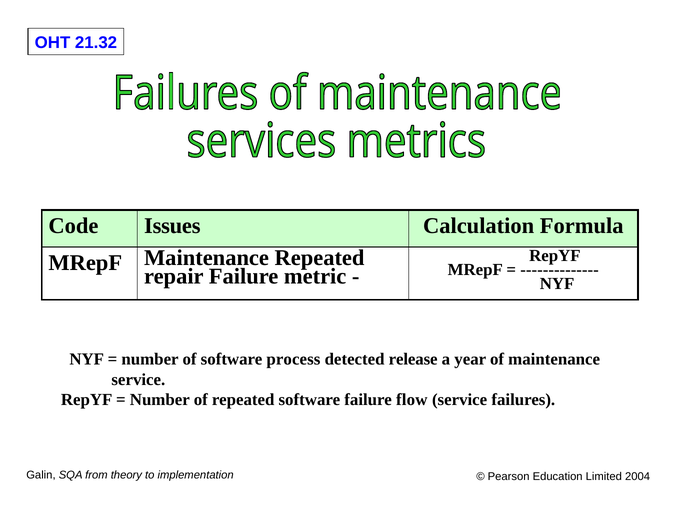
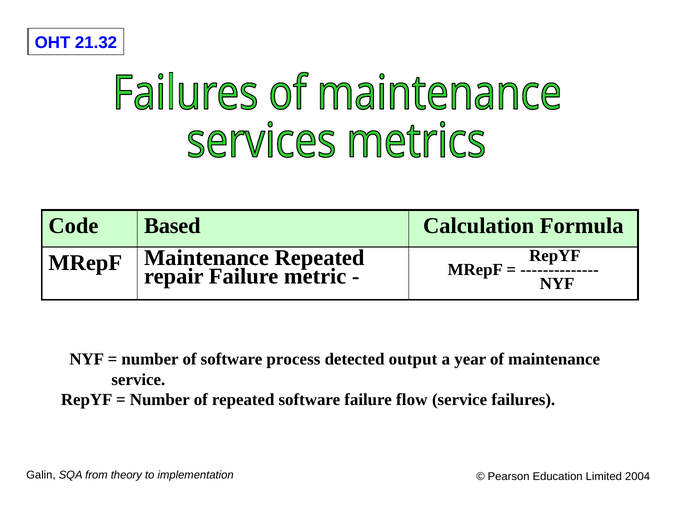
Issues: Issues -> Based (172, 226)
release: release -> output (413, 360)
